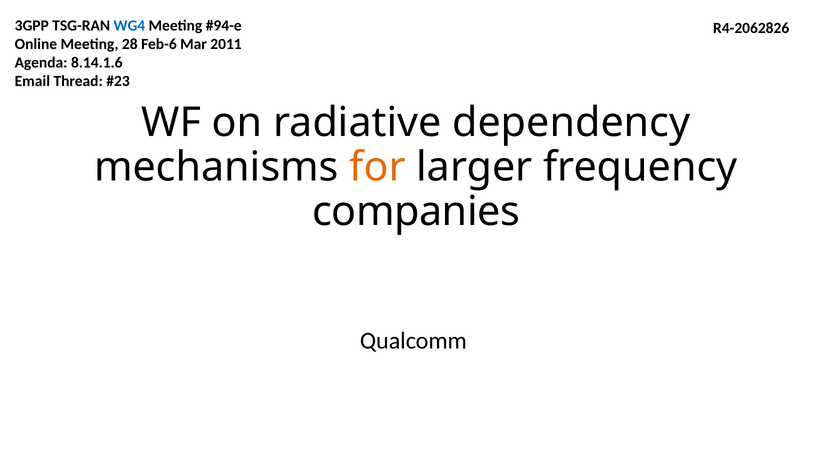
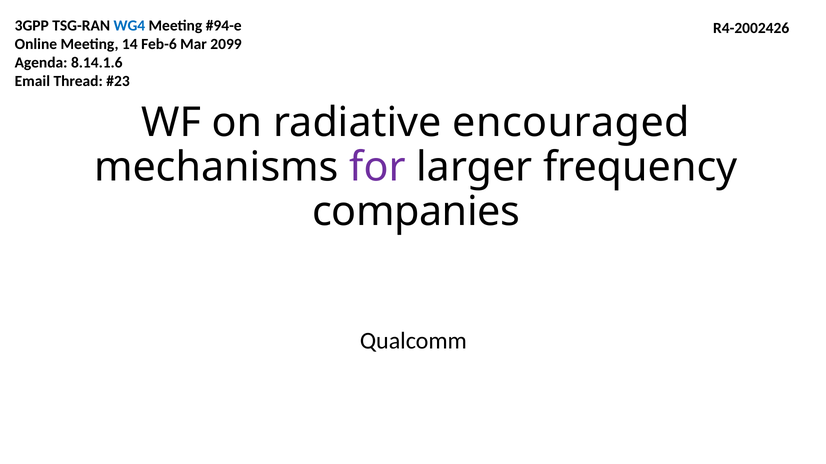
R4-2062826: R4-2062826 -> R4-2002426 (751, 28)
28: 28 -> 14 (130, 44)
2011: 2011 -> 2099 (226, 44)
dependency: dependency -> encouraged (571, 123)
for colour: orange -> purple (377, 168)
